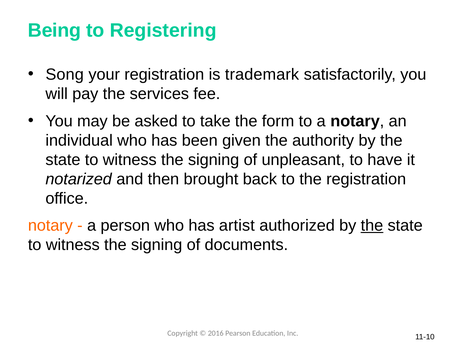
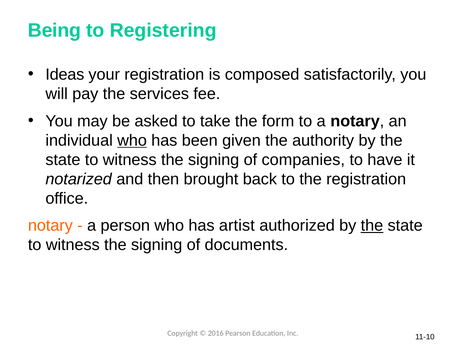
Song: Song -> Ideas (65, 75)
trademark: trademark -> composed (262, 75)
who underline: none -> present (132, 141)
unpleasant: unpleasant -> companies (303, 160)
